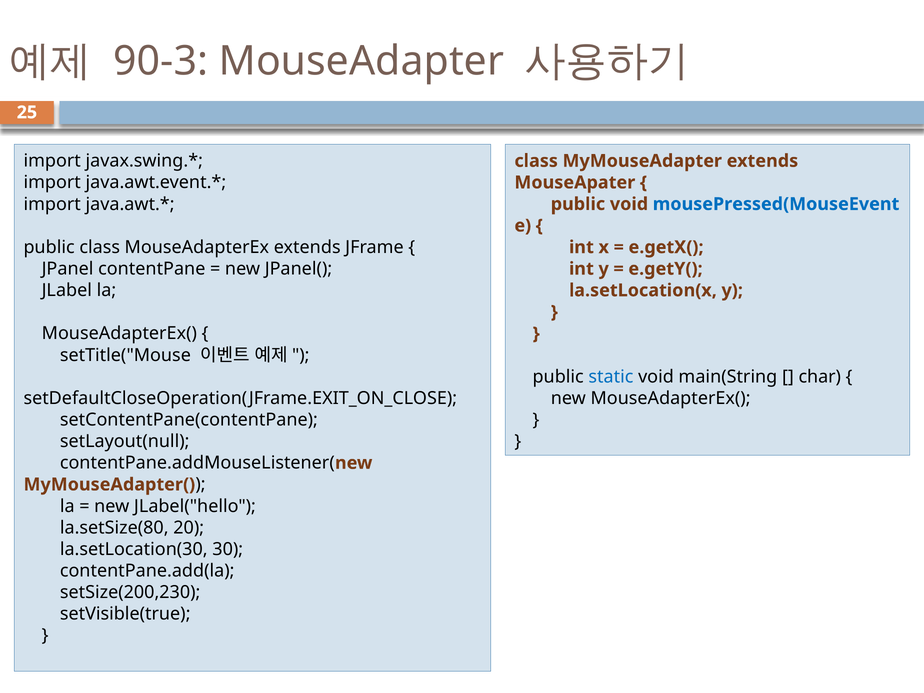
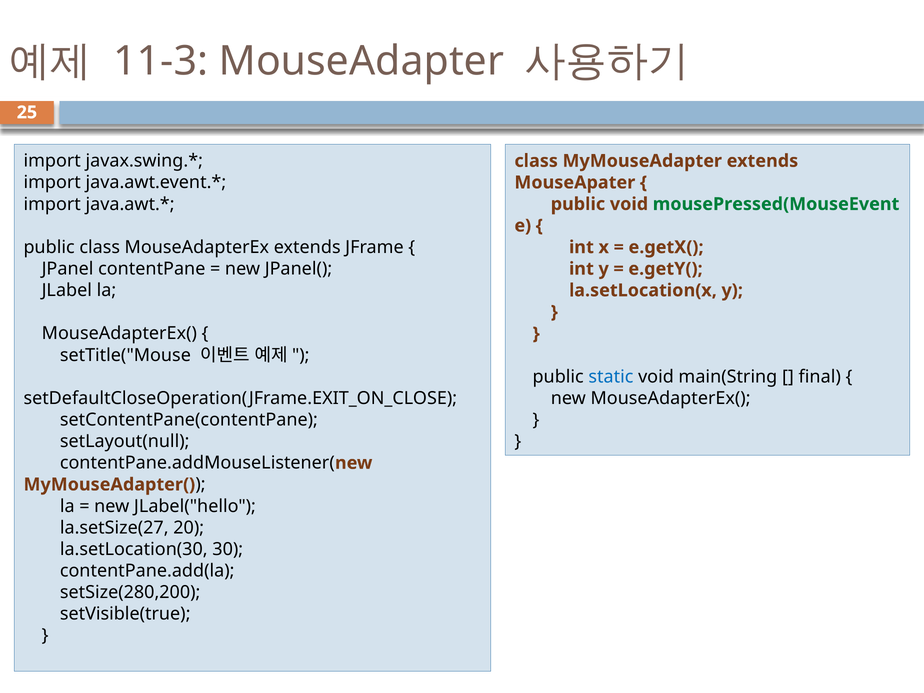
90-3: 90-3 -> 11-3 (161, 61)
mousePressed(MouseEvent colour: blue -> green (776, 204)
char: char -> final (820, 377)
la.setSize(80: la.setSize(80 -> la.setSize(27 (114, 528)
setSize(200,230: setSize(200,230 -> setSize(280,200 (130, 592)
